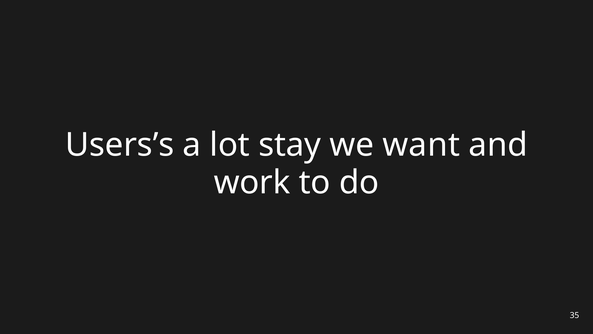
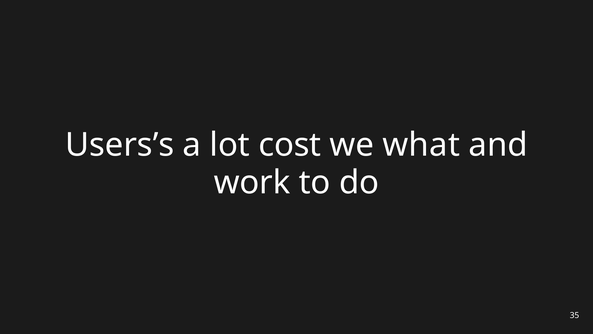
stay: stay -> cost (290, 145)
want: want -> what (421, 145)
